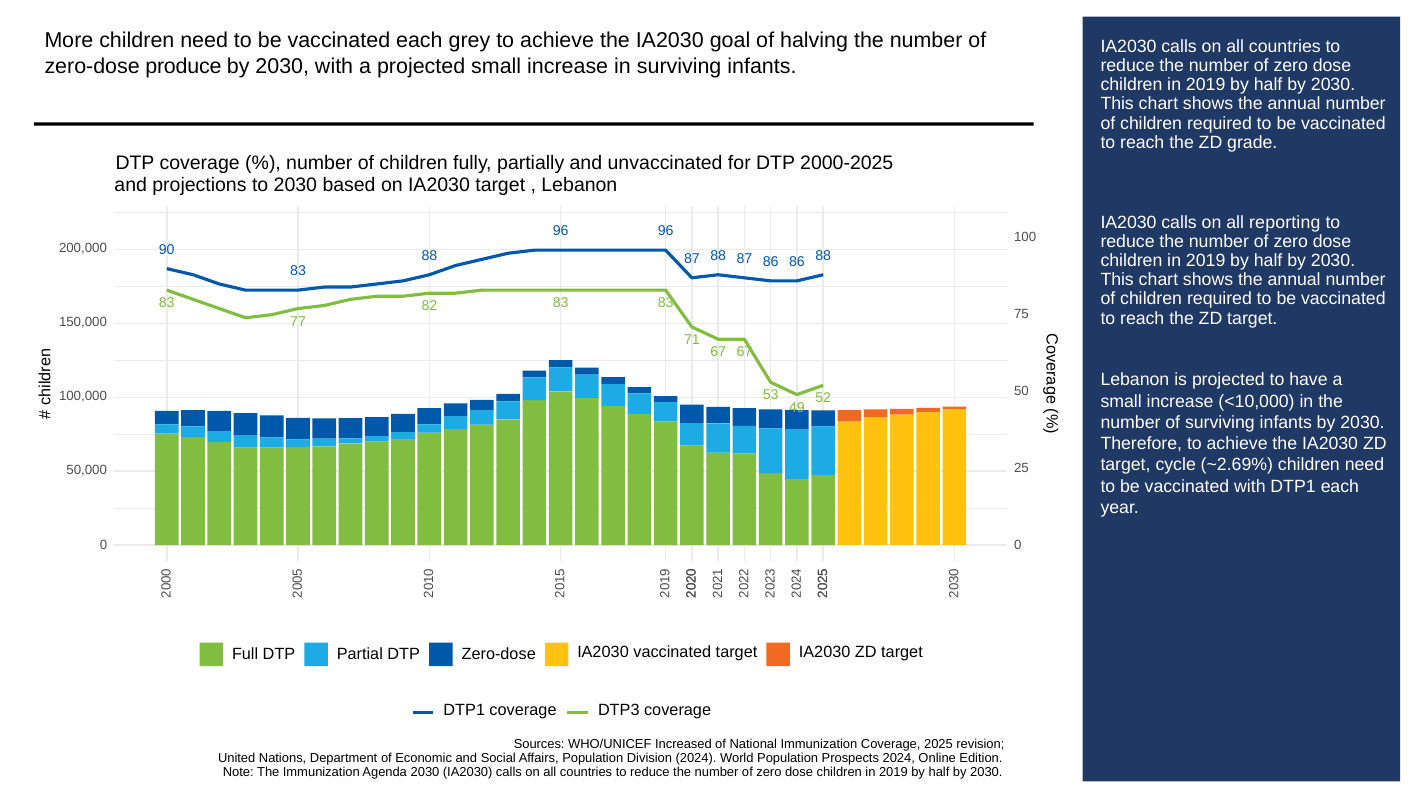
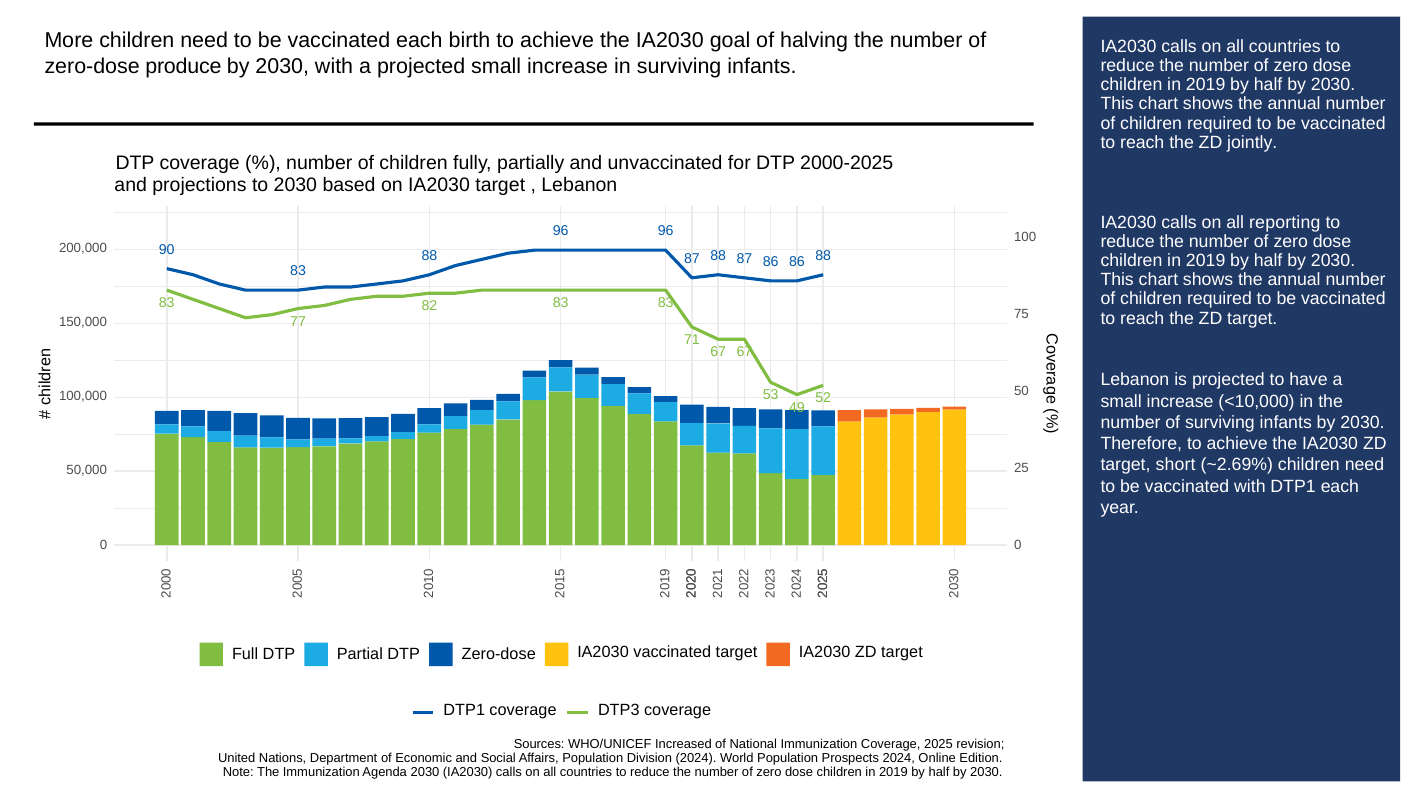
grey: grey -> birth (469, 41)
grade: grade -> jointly (1252, 142)
cycle: cycle -> short (1176, 465)
